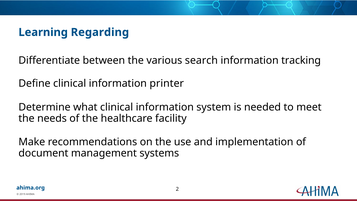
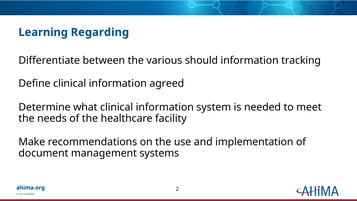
search: search -> should (201, 60)
printer: printer -> agreed (167, 83)
